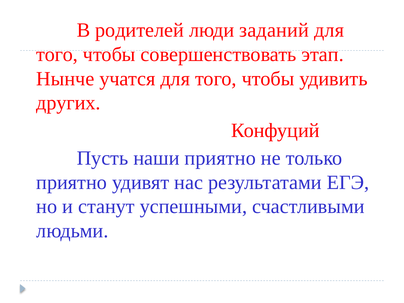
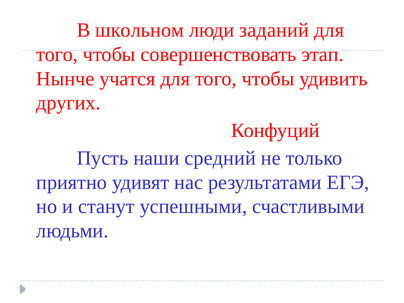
родителей: родителей -> школьном (140, 30)
наши приятно: приятно -> средний (220, 158)
